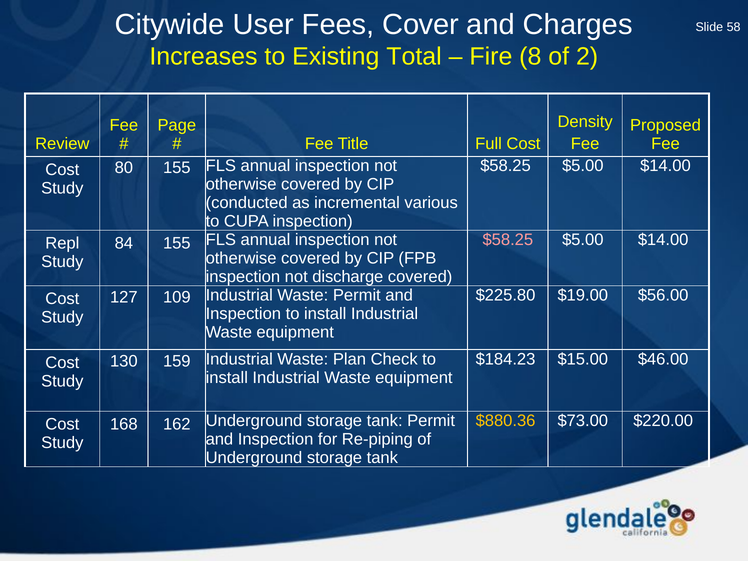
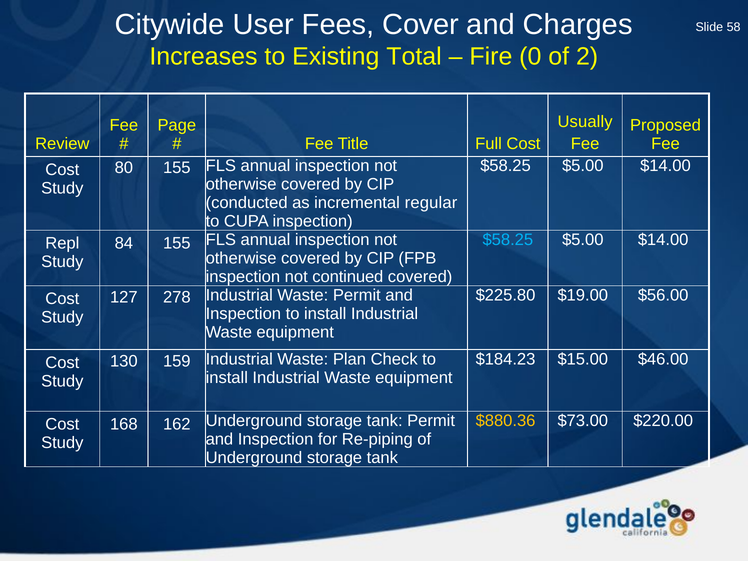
8: 8 -> 0 (530, 57)
Density: Density -> Usually (585, 122)
various: various -> regular (431, 203)
$58.25 colour: pink -> light blue (508, 240)
discharge: discharge -> continued (348, 277)
109: 109 -> 278 (177, 297)
